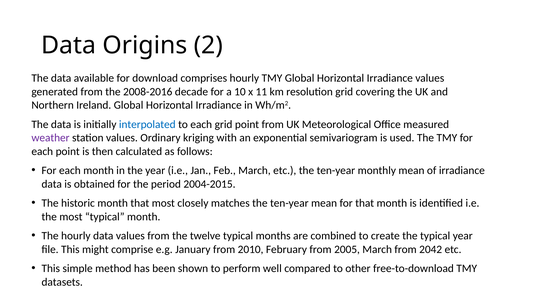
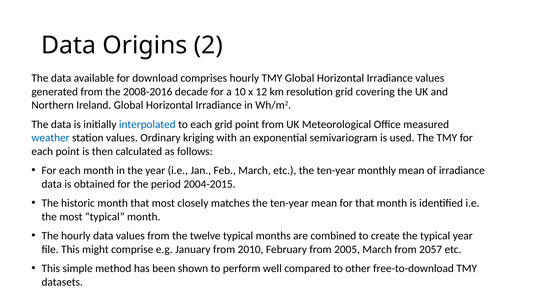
11: 11 -> 12 (261, 92)
weather colour: purple -> blue (51, 138)
2042: 2042 -> 2057 (431, 250)
